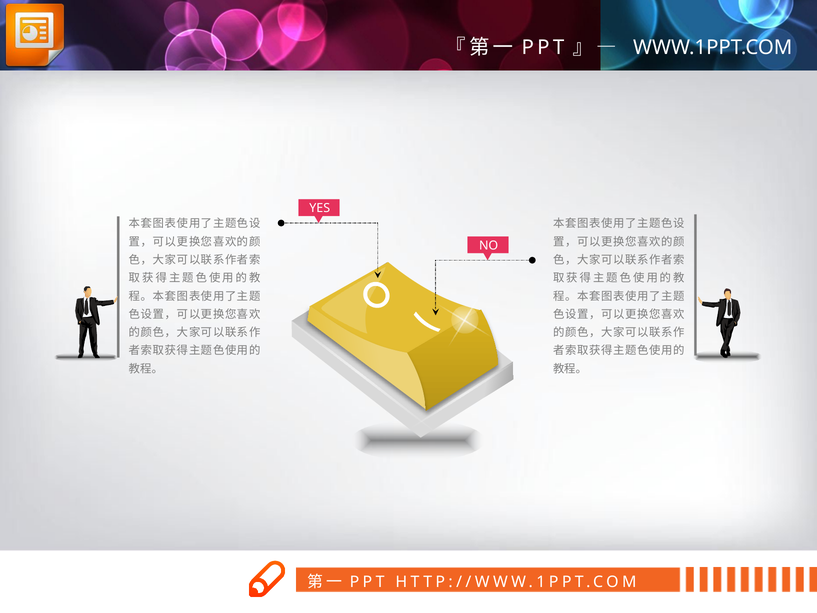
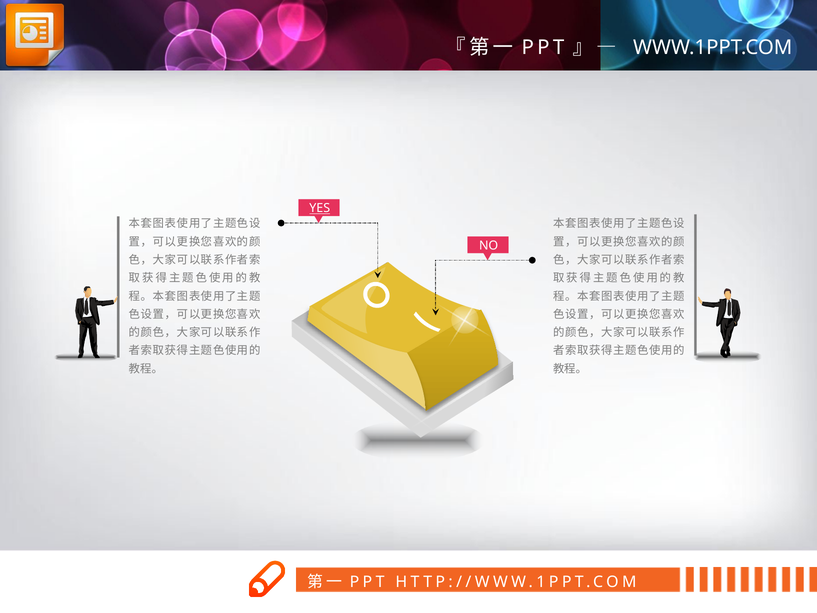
YES underline: none -> present (320, 208)
